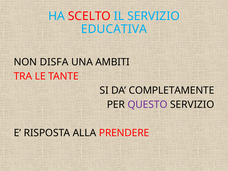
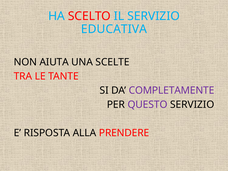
DISFA: DISFA -> AIUTA (54, 62)
AMBITI: AMBITI -> SCELTE (113, 62)
COMPLETAMENTE colour: black -> purple (172, 90)
